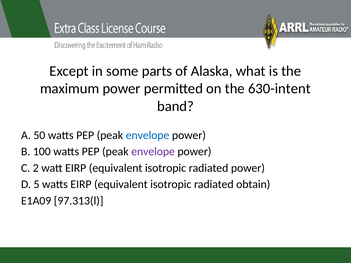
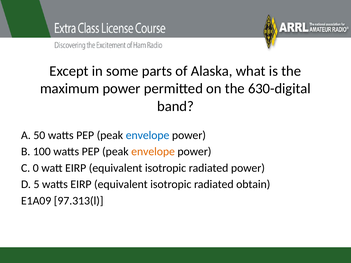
630-intent: 630-intent -> 630-digital (279, 89)
envelope colour: purple -> orange (153, 152)
2: 2 -> 0 (36, 168)
